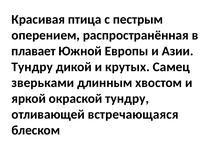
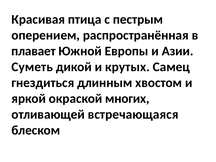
Тундру: Тундру -> Суметь (32, 67)
зверьками: зверьками -> гнездиться (43, 83)
окраской тундру: тундру -> многих (127, 99)
